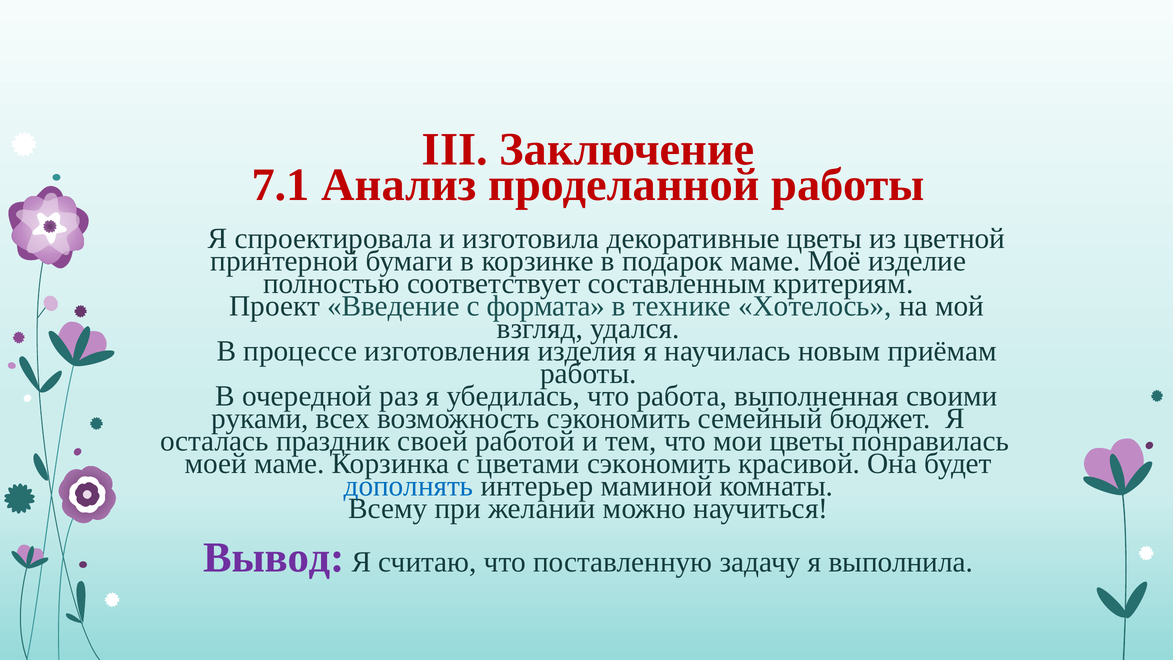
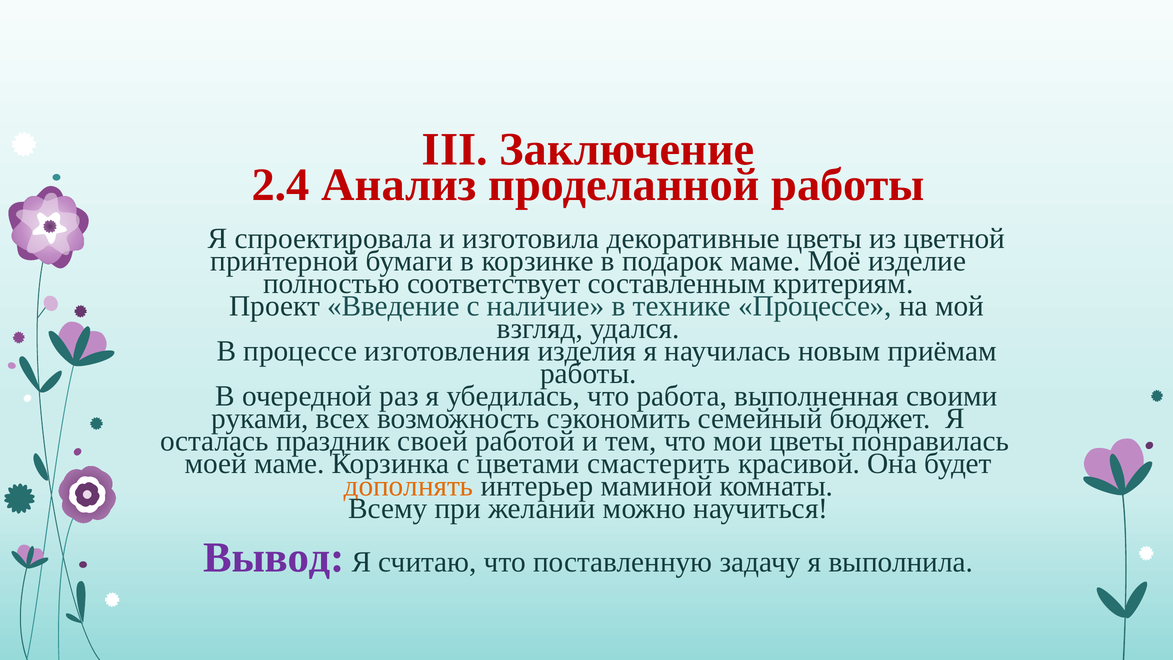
7.1: 7.1 -> 2.4 (281, 185)
формата: формата -> наличие (546, 306)
технике Хотелось: Хотелось -> Процессе (815, 306)
цветами сэкономить: сэкономить -> смастерить (659, 463)
дополнять colour: blue -> orange (409, 486)
